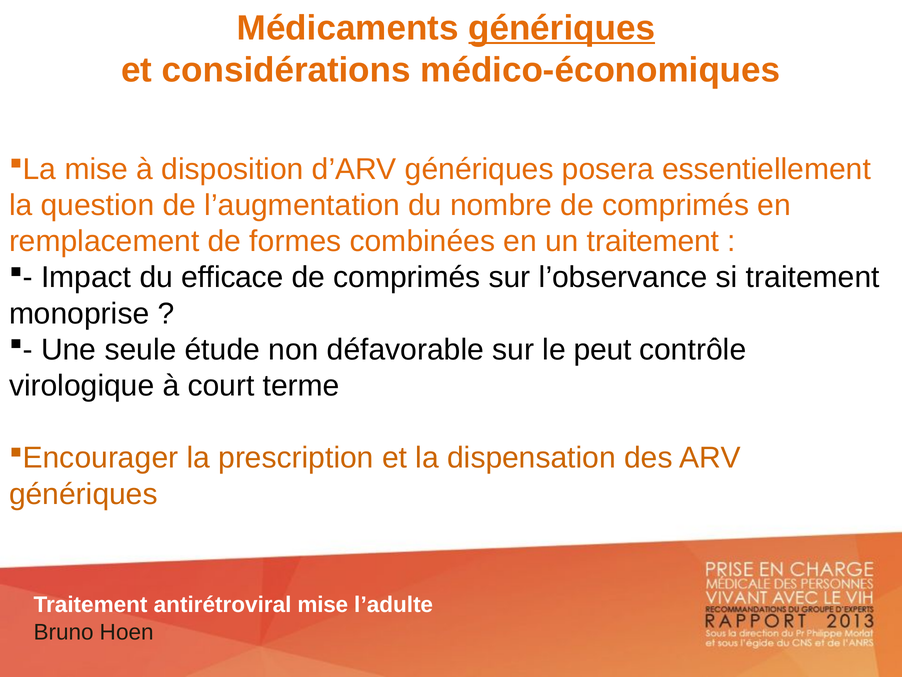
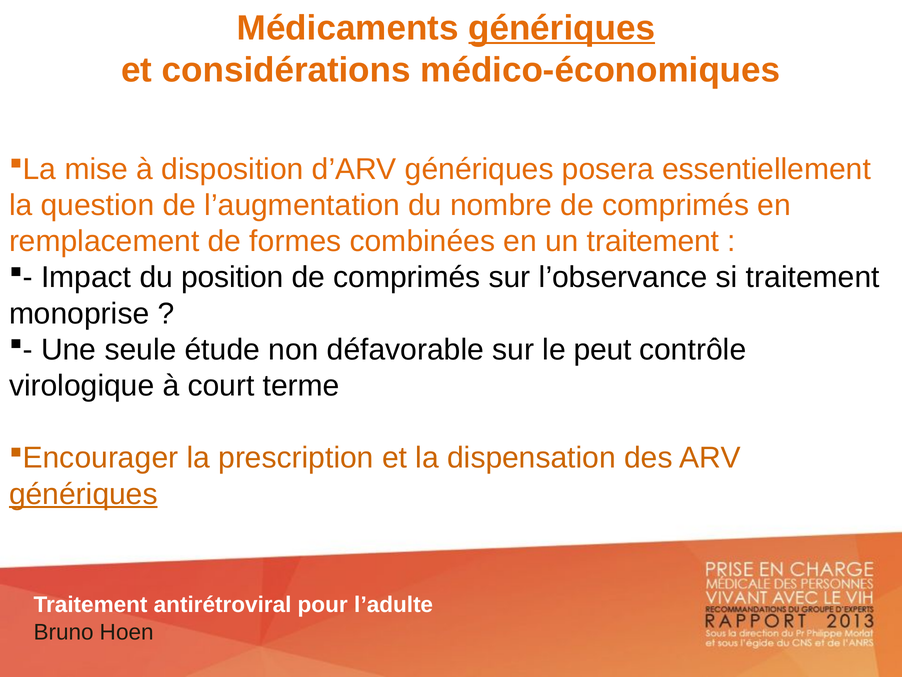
efficace: efficace -> position (232, 277)
génériques underline: none -> present (83, 494)
antirétroviral mise: mise -> pour (323, 605)
